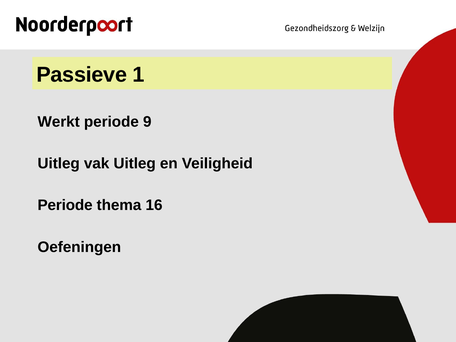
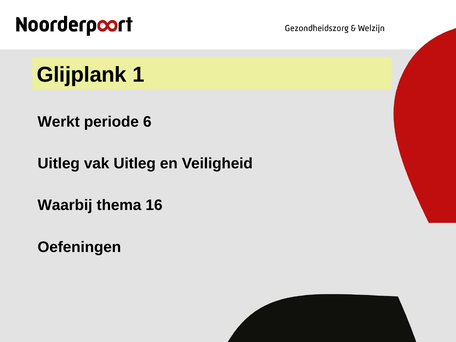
Passieve: Passieve -> Glijplank (82, 75)
9: 9 -> 6 (147, 122)
Periode: Periode -> Waarbij (65, 205)
